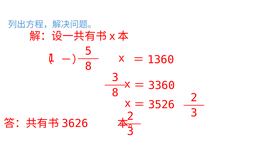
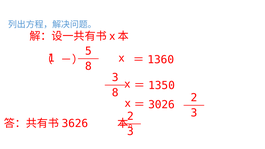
3360: 3360 -> 1350 (162, 86)
3526: 3526 -> 3026 (162, 105)
